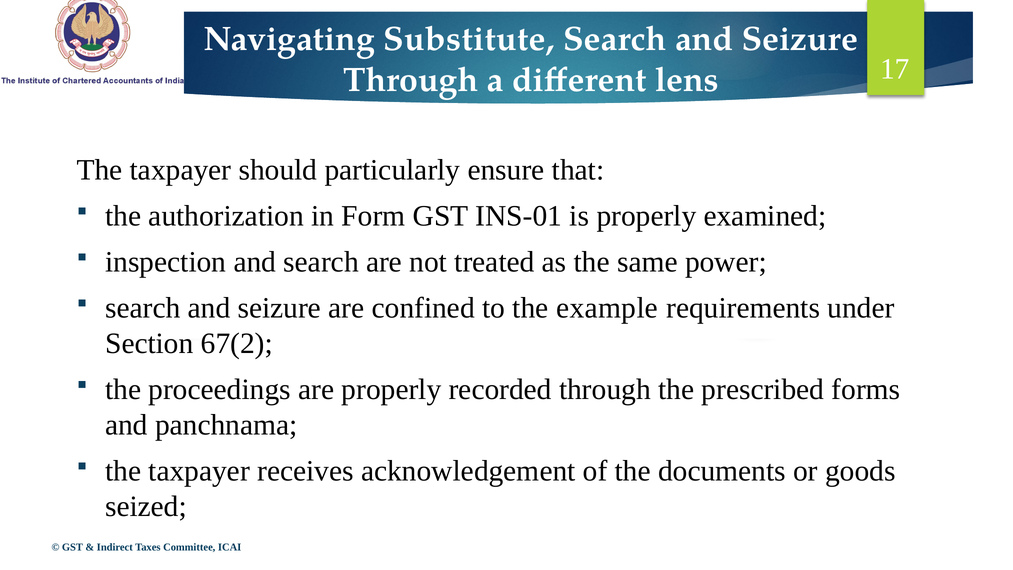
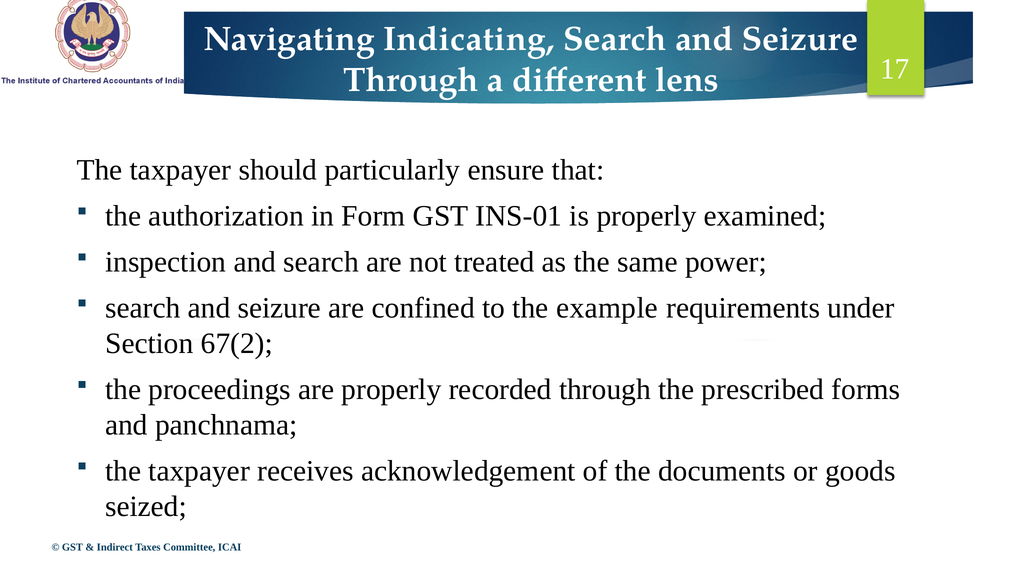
Substitute: Substitute -> Indicating (469, 39)
